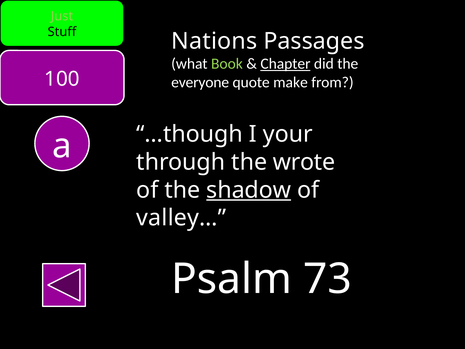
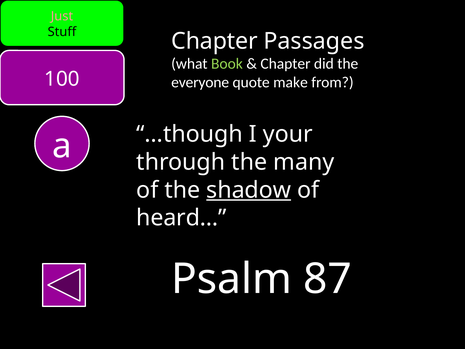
Just colour: light green -> pink (62, 16)
Nations: Nations -> Chapter (214, 41)
Chapter underline: present -> none (285, 64)
wrote: wrote -> many (304, 162)
valley…: valley… -> heard… (181, 218)
73: 73 -> 87 (327, 279)
